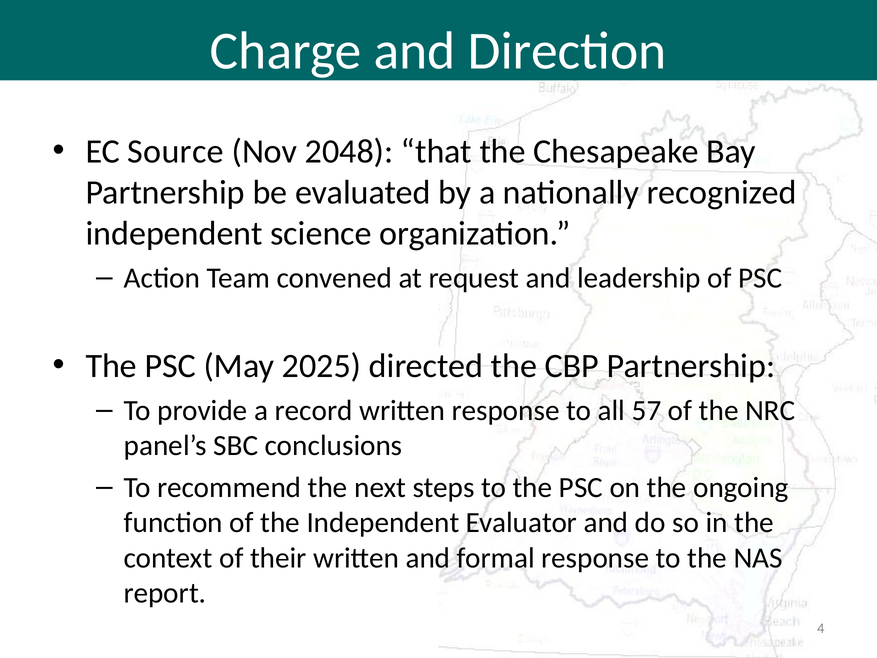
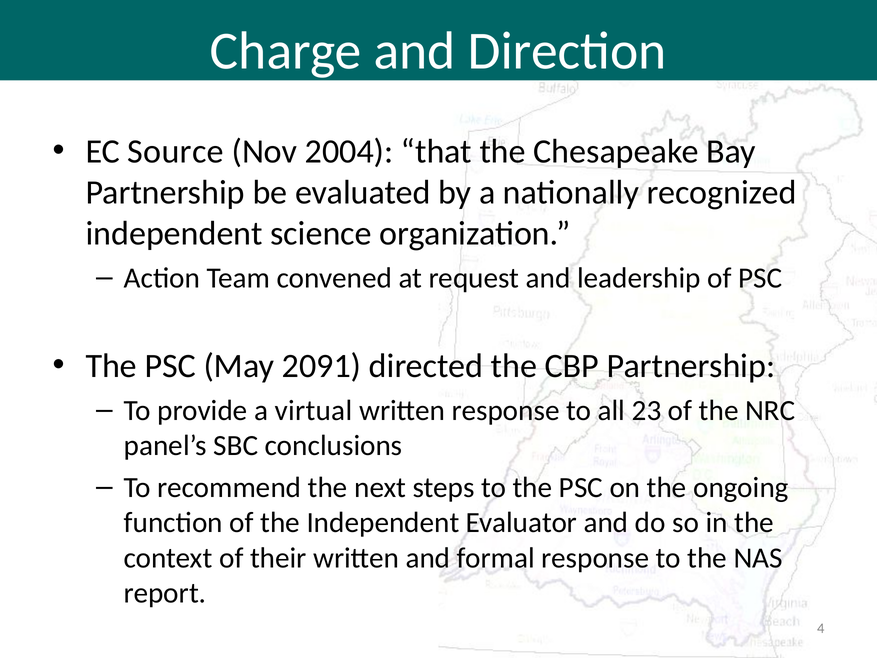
2048: 2048 -> 2004 (349, 151)
2025: 2025 -> 2091 (322, 366)
record: record -> virtual (314, 410)
57: 57 -> 23 (647, 410)
